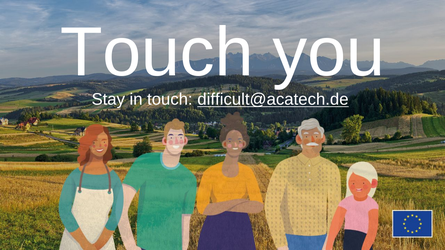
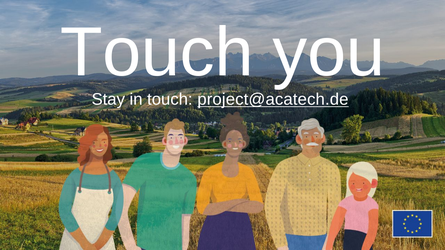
difficult@acatech.de: difficult@acatech.de -> project@acatech.de (273, 99)
